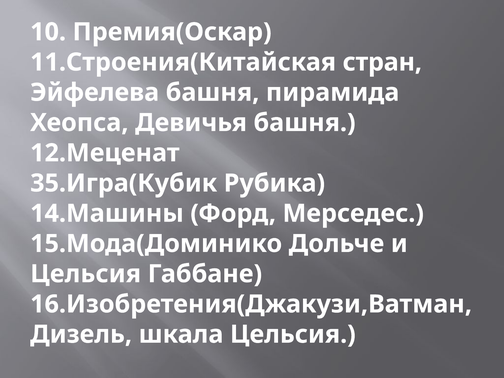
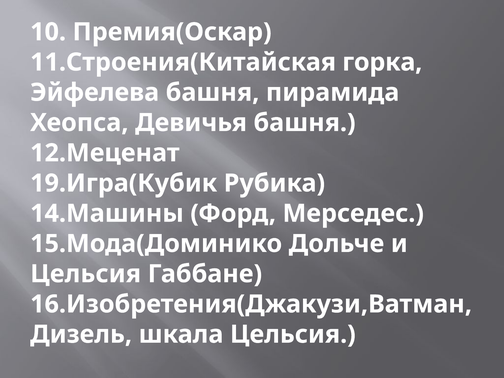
стран: стран -> горка (382, 62)
35.Игра(Кубик: 35.Игра(Кубик -> 19.Игра(Кубик (124, 183)
